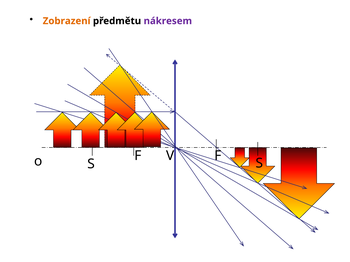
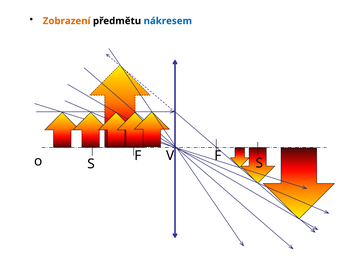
nákresem colour: purple -> blue (168, 21)
